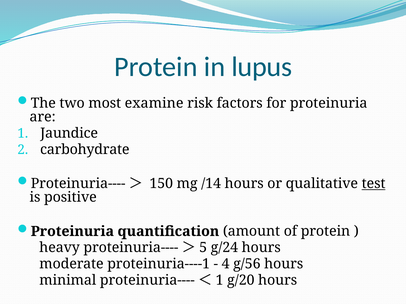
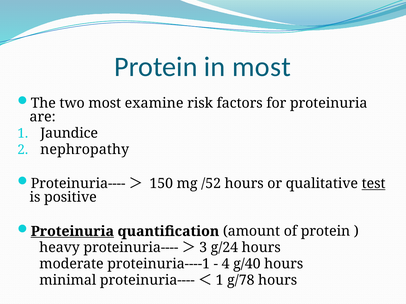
in lupus: lupus -> most (261, 67)
carbohydrate: carbohydrate -> nephropathy (85, 150)
/14: /14 -> /52 (211, 184)
Proteinuria underline: none -> present (72, 232)
5: 5 -> 3 (203, 248)
g/56: g/56 -> g/40 (247, 264)
g/20: g/20 -> g/78 (241, 281)
